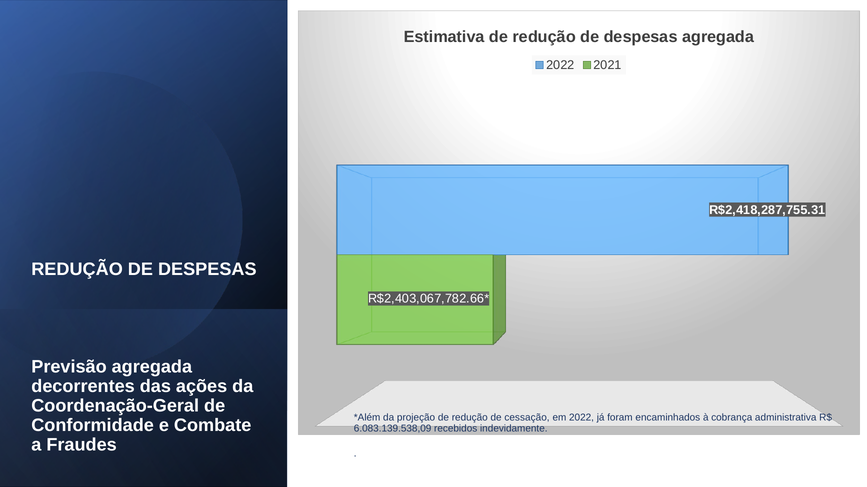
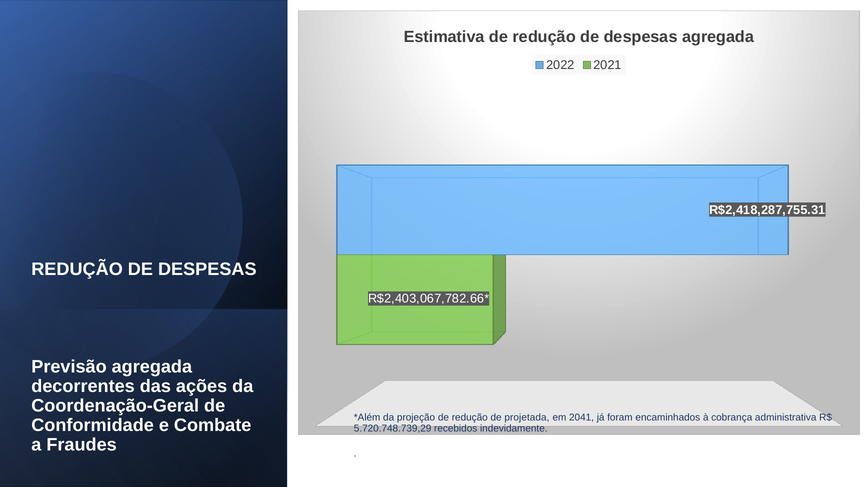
cessação: cessação -> projetada (527, 418)
em 2022: 2022 -> 2041 (582, 418)
6.083.139.538,09: 6.083.139.538,09 -> 5.720.748.739,29 (393, 429)
